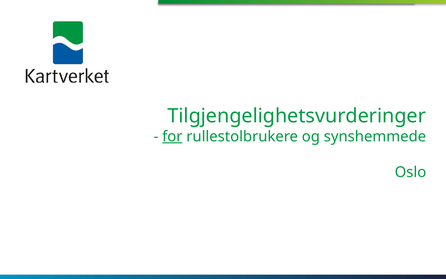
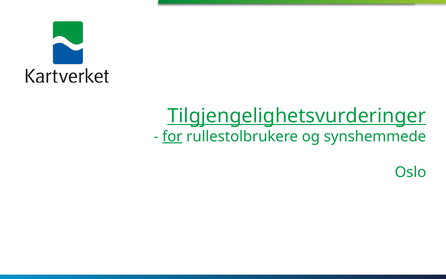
Tilgjengelighetsvurderinger underline: none -> present (297, 116)
